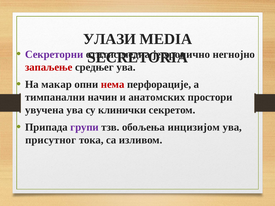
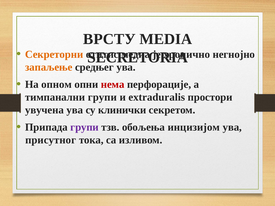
УЛАЗИ: УЛАЗИ -> ВРСТУ (109, 39)
Секреторни colour: purple -> orange (54, 54)
запаљење colour: red -> orange (49, 67)
макар: макар -> опном (57, 84)
тимпанални начин: начин -> групи (102, 97)
анатомских: анатомских -> extraduralis (157, 97)
